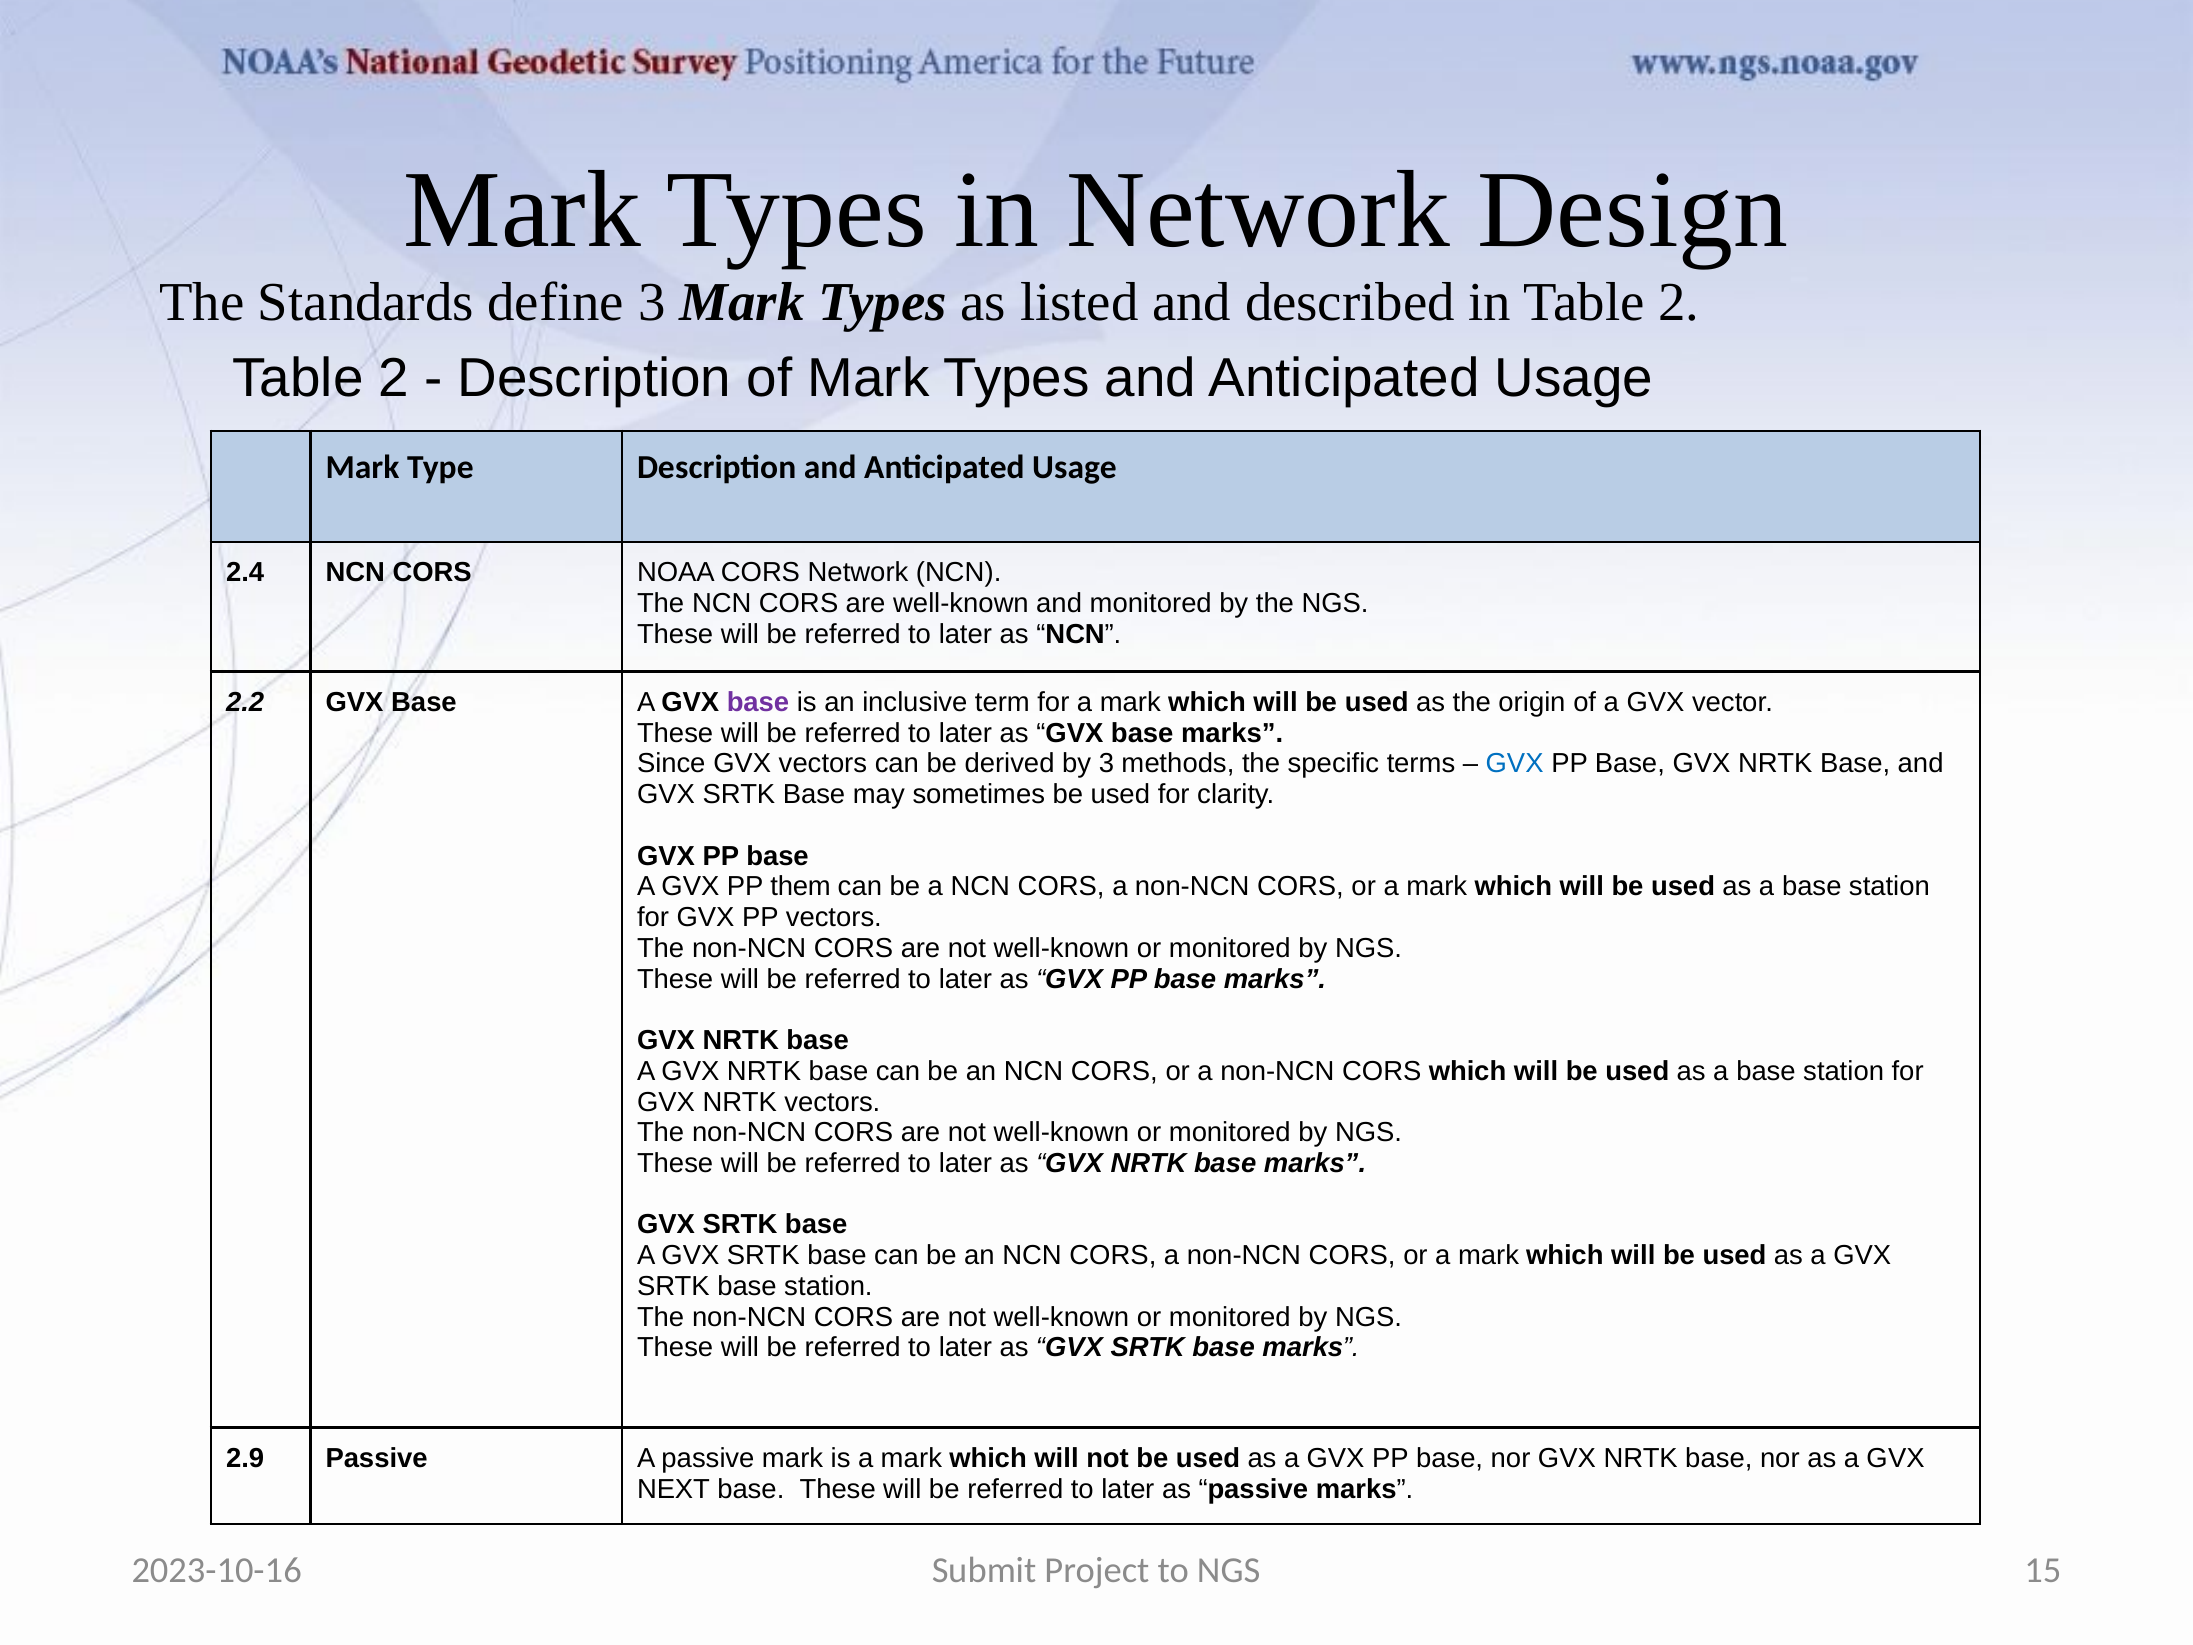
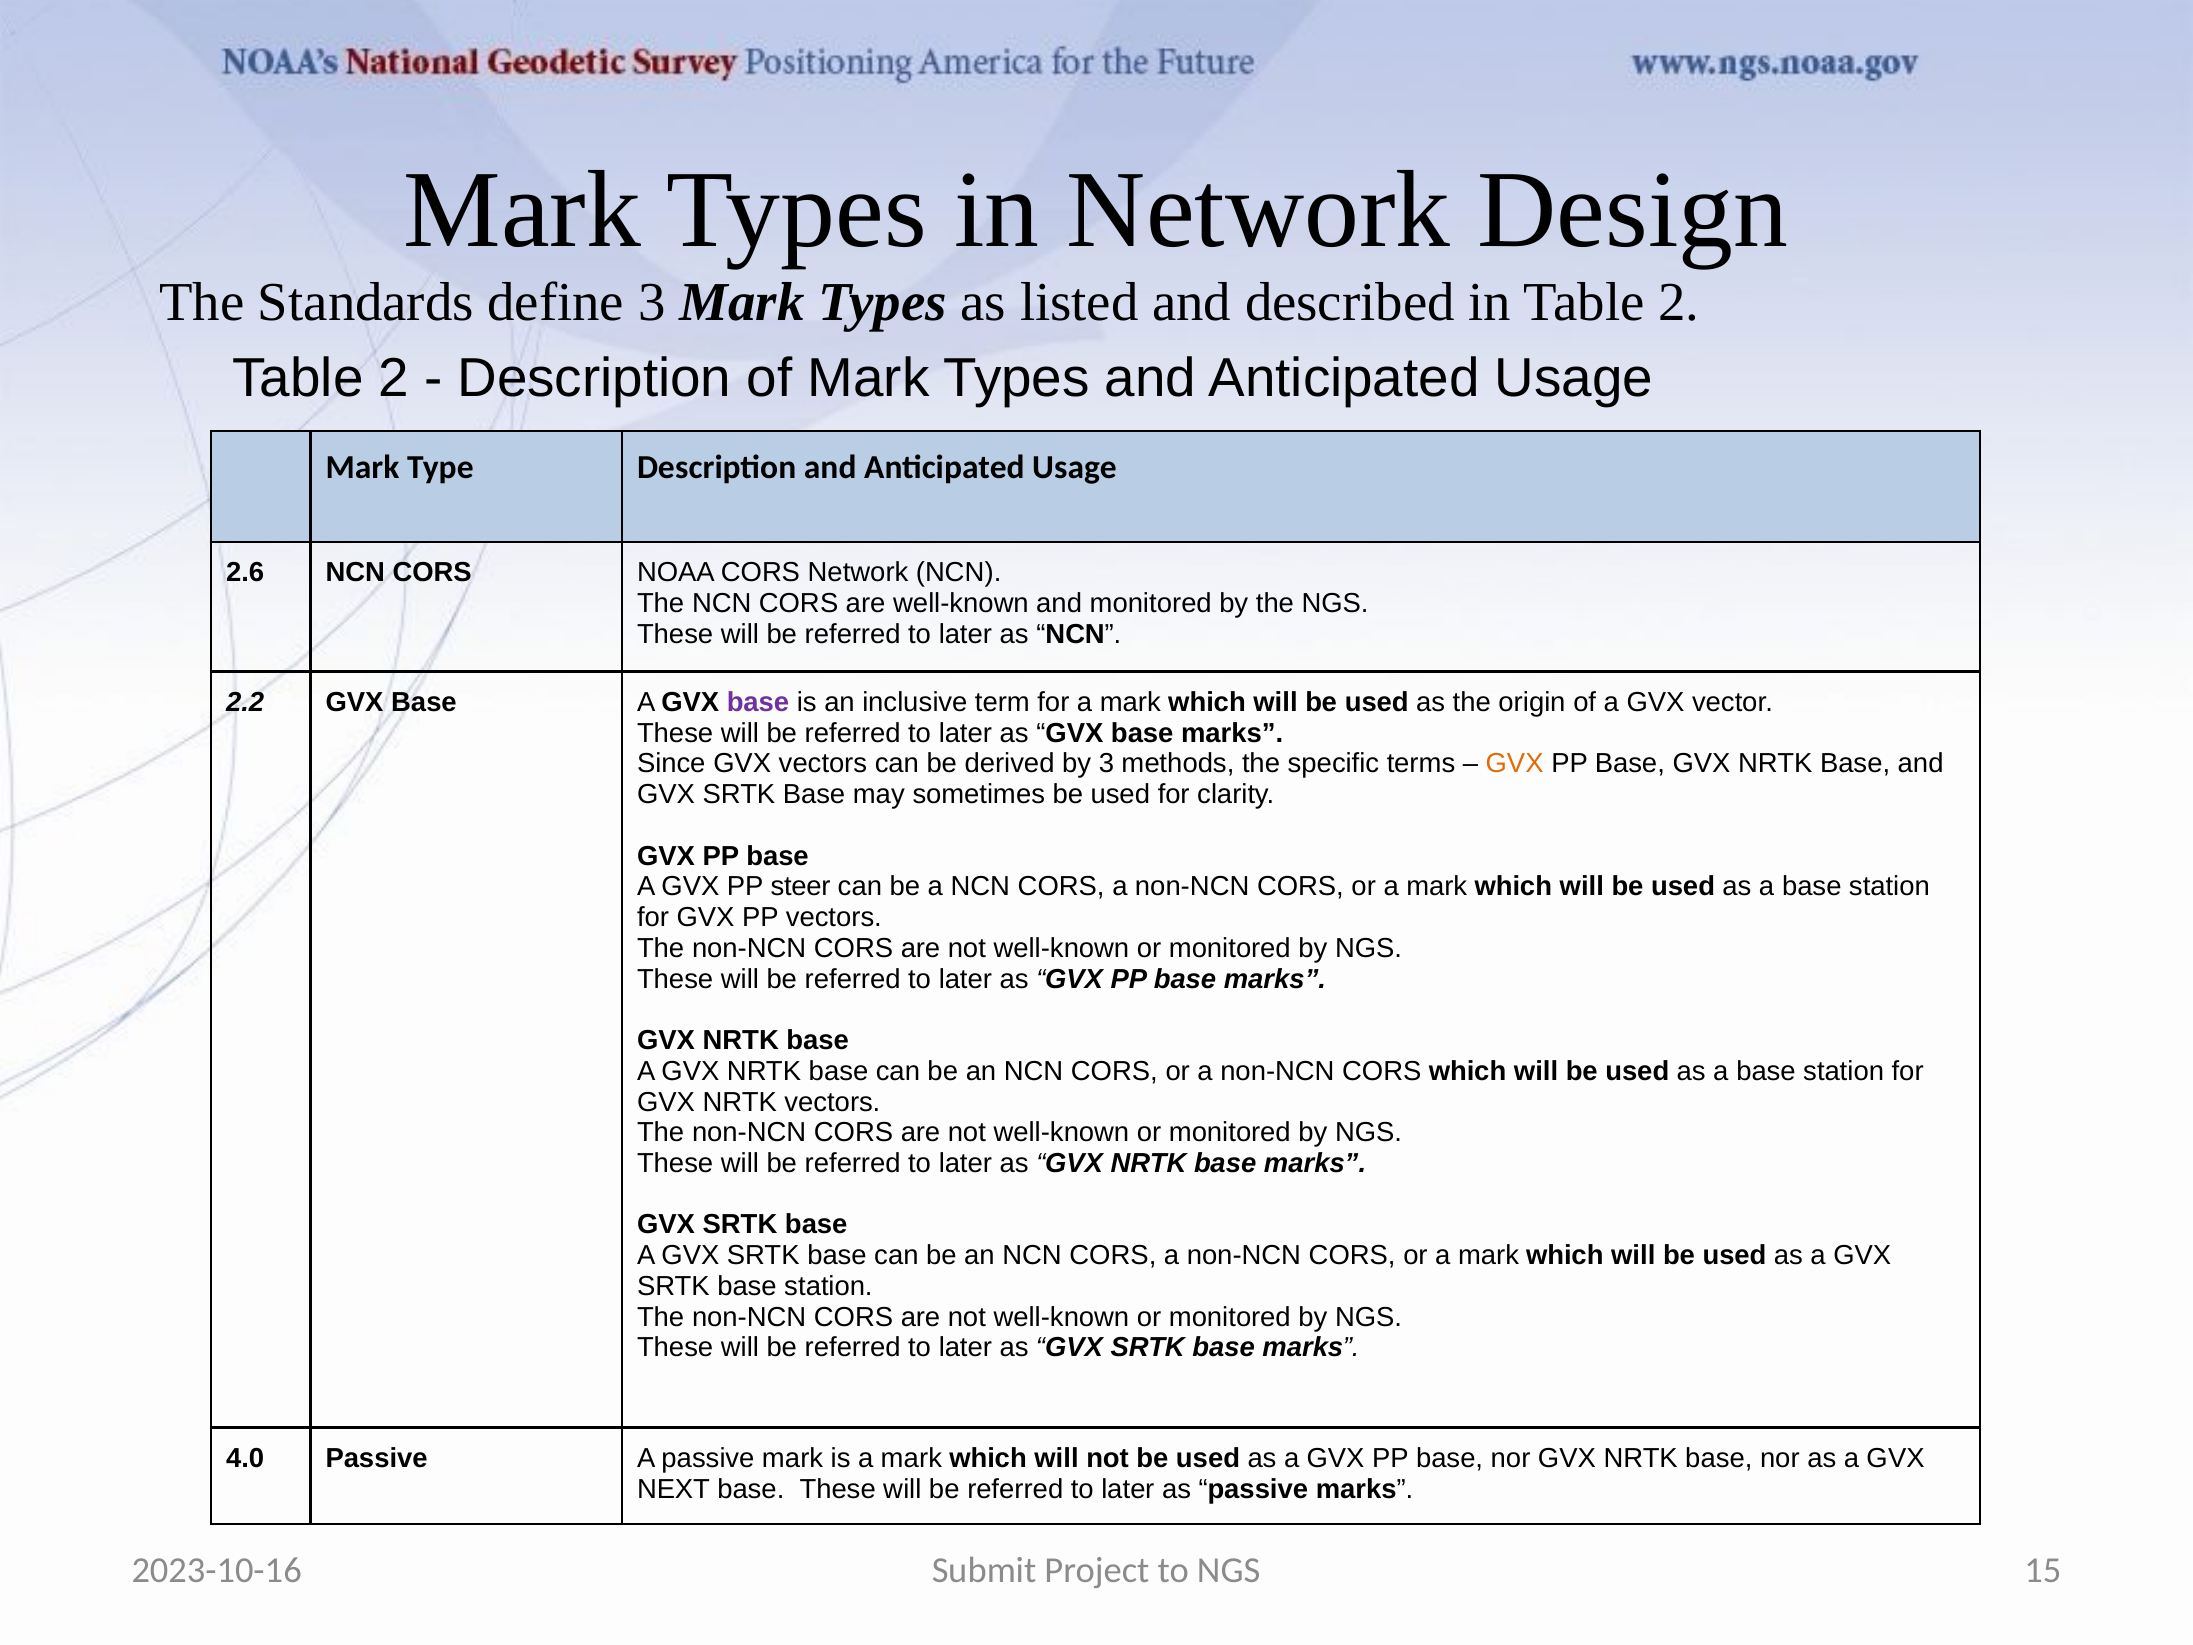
2.4: 2.4 -> 2.6 (245, 573)
GVX colour: blue -> orange (1515, 764)
them: them -> steer (801, 887)
2.9: 2.9 -> 4.0 (245, 1458)
